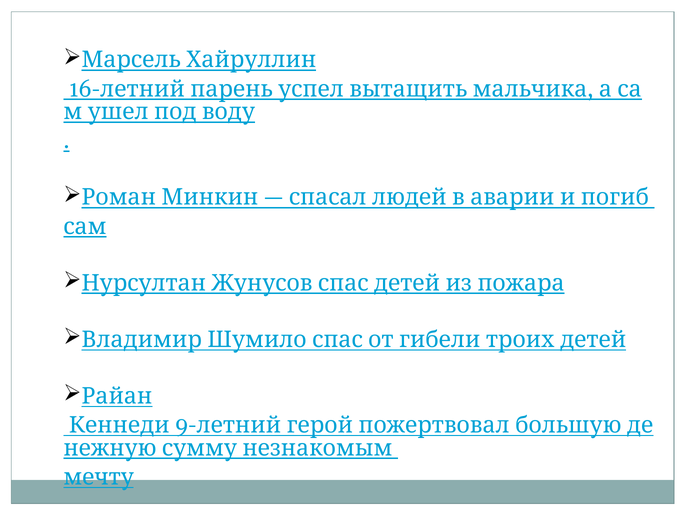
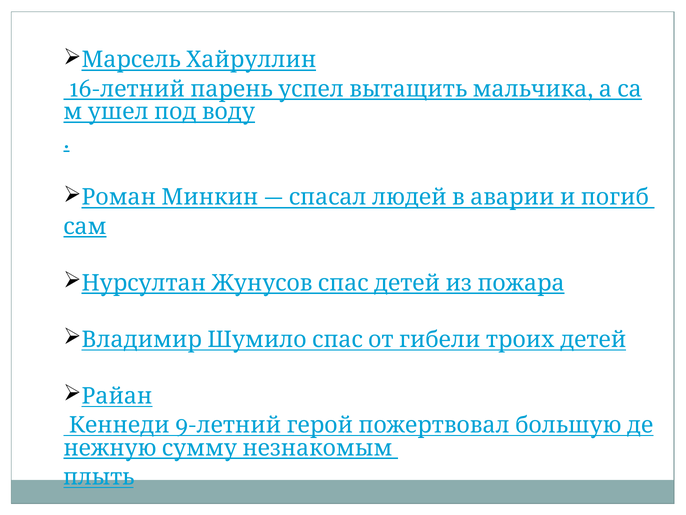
мечту: мечту -> плыть (99, 477)
